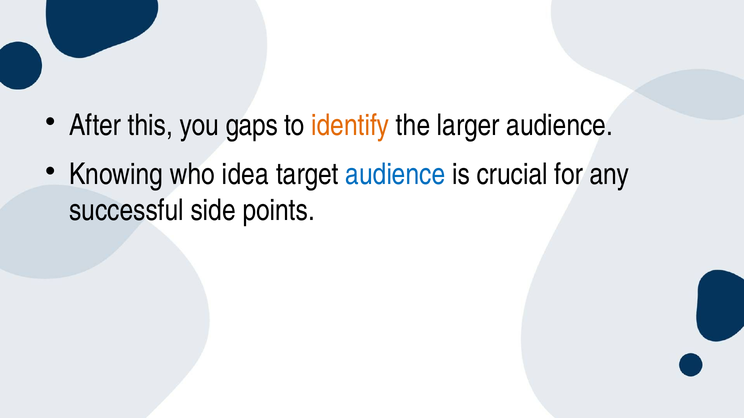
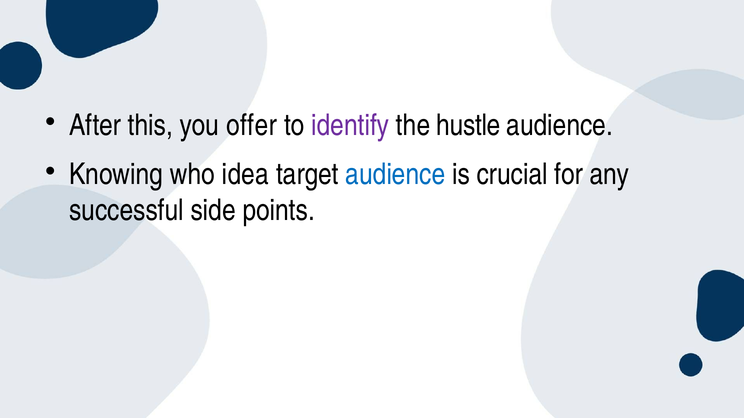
gaps: gaps -> offer (251, 125)
identify colour: orange -> purple (350, 125)
larger: larger -> hustle (468, 125)
